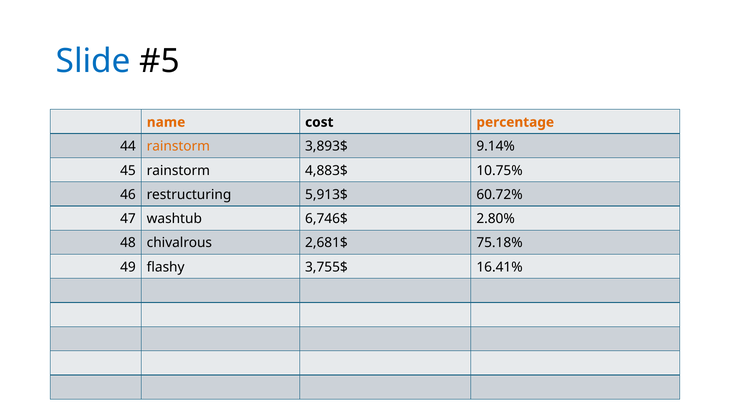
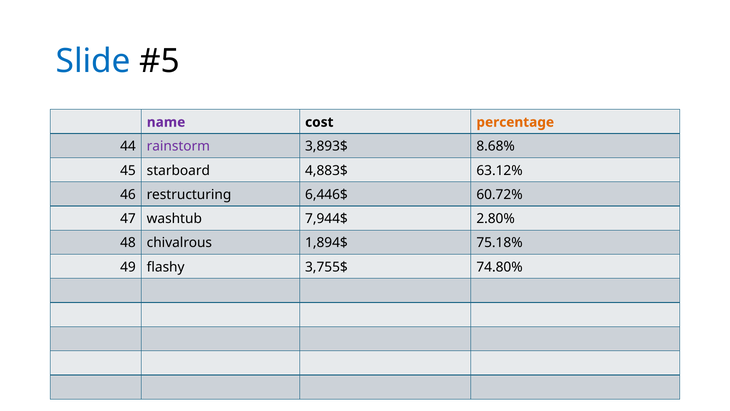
name colour: orange -> purple (166, 122)
rainstorm colour: orange -> purple (178, 146)
9.14%: 9.14% -> 8.68% (496, 146)
45 rainstorm: rainstorm -> starboard (178, 170)
10.75%: 10.75% -> 63.12% (500, 170)
5,913$: 5,913$ -> 6,446$ (326, 194)
6,746$: 6,746$ -> 7,944$ (326, 219)
2,681$: 2,681$ -> 1,894$ (326, 243)
16.41%: 16.41% -> 74.80% (500, 267)
